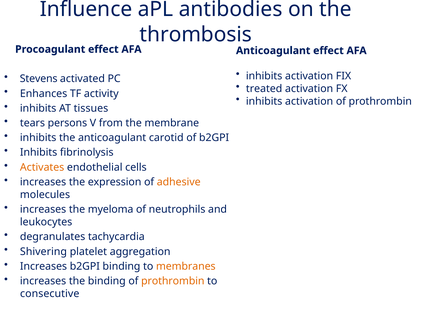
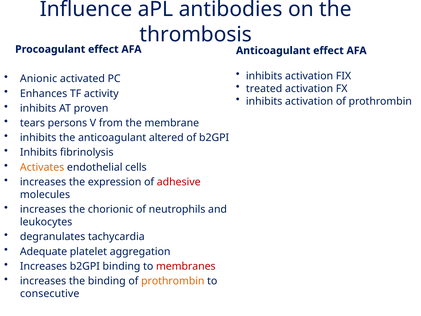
Stevens: Stevens -> Anionic (39, 79)
tissues: tissues -> proven (91, 108)
carotid: carotid -> altered (166, 138)
adhesive colour: orange -> red (179, 182)
myeloma: myeloma -> chorionic (111, 209)
Shivering: Shivering -> Adequate (44, 251)
membranes colour: orange -> red (186, 266)
